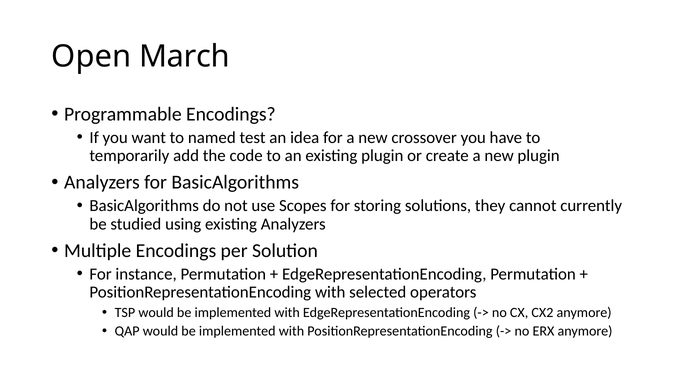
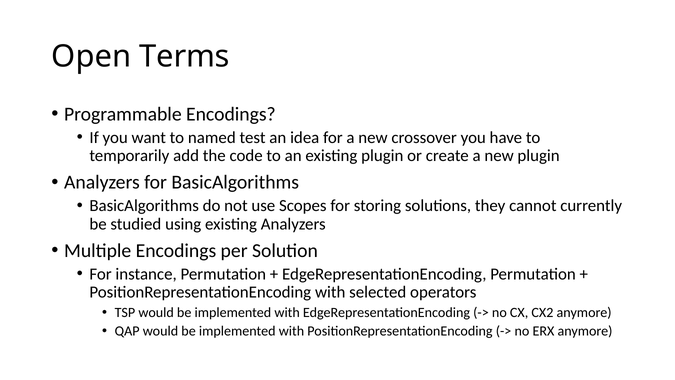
March: March -> Terms (184, 57)
